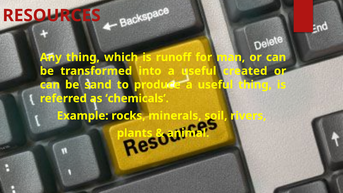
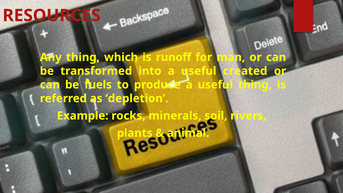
sand: sand -> fuels (98, 85)
chemicals: chemicals -> depletion (137, 98)
